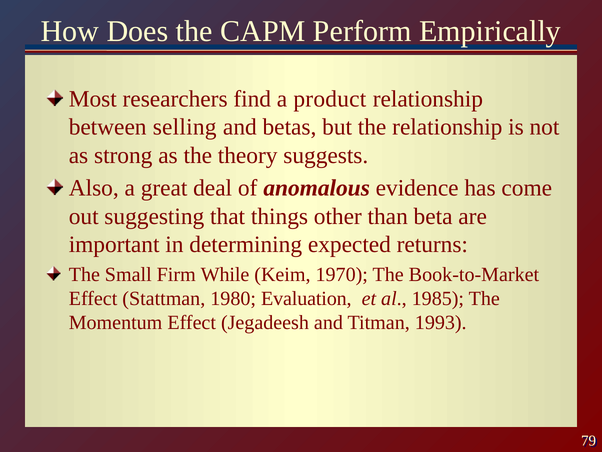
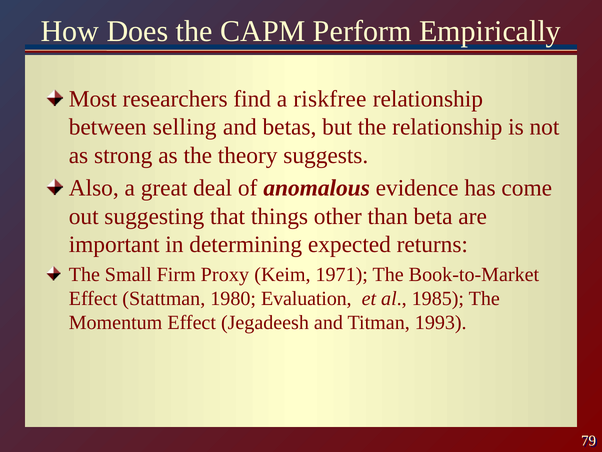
product: product -> riskfree (330, 99)
While: While -> Proxy (225, 274)
1970: 1970 -> 1971 (342, 274)
